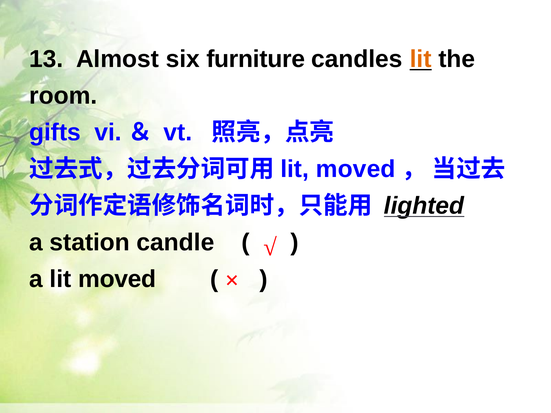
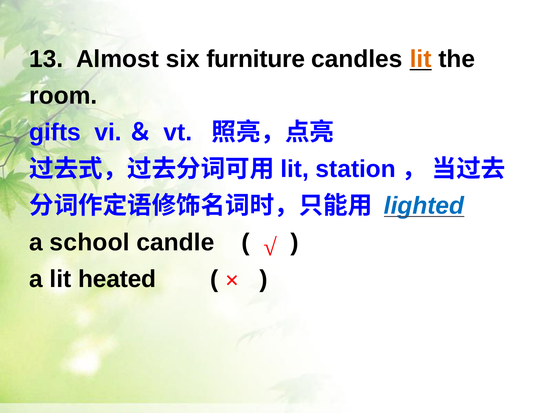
moved: moved -> station (356, 169)
lighted colour: black -> blue (424, 206)
station: station -> school (90, 243)
a lit moved: moved -> heated (117, 279)
